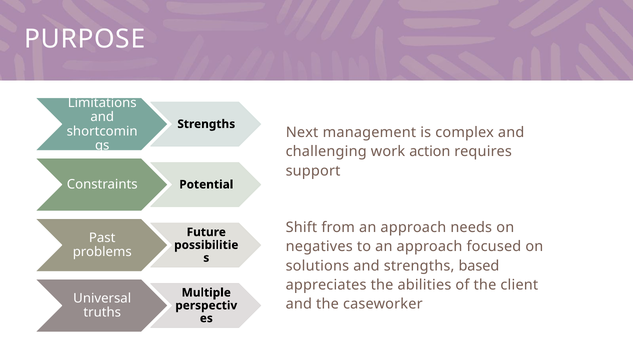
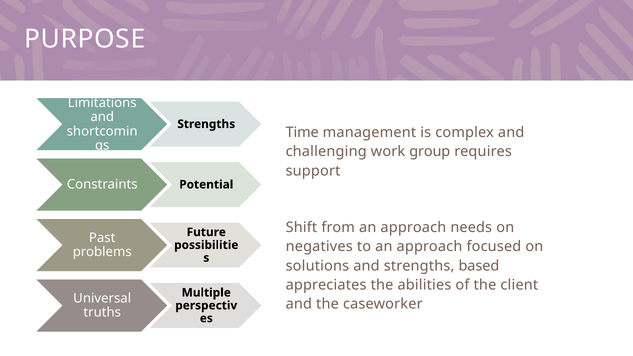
Next: Next -> Time (302, 133)
action: action -> group (430, 152)
